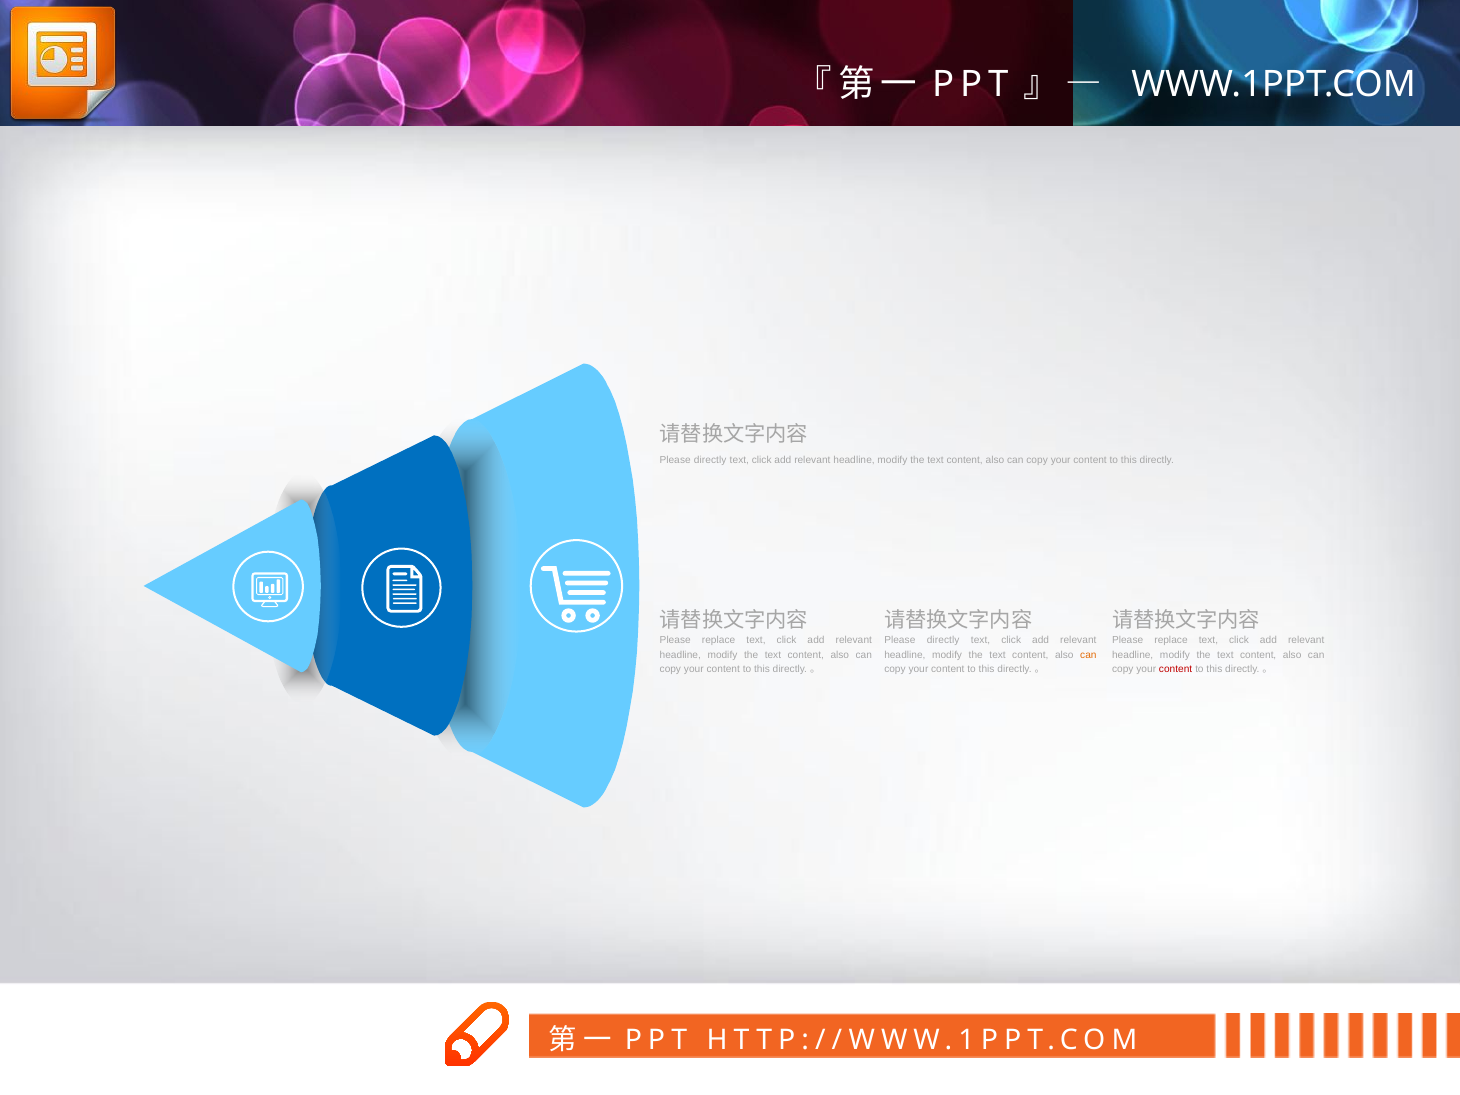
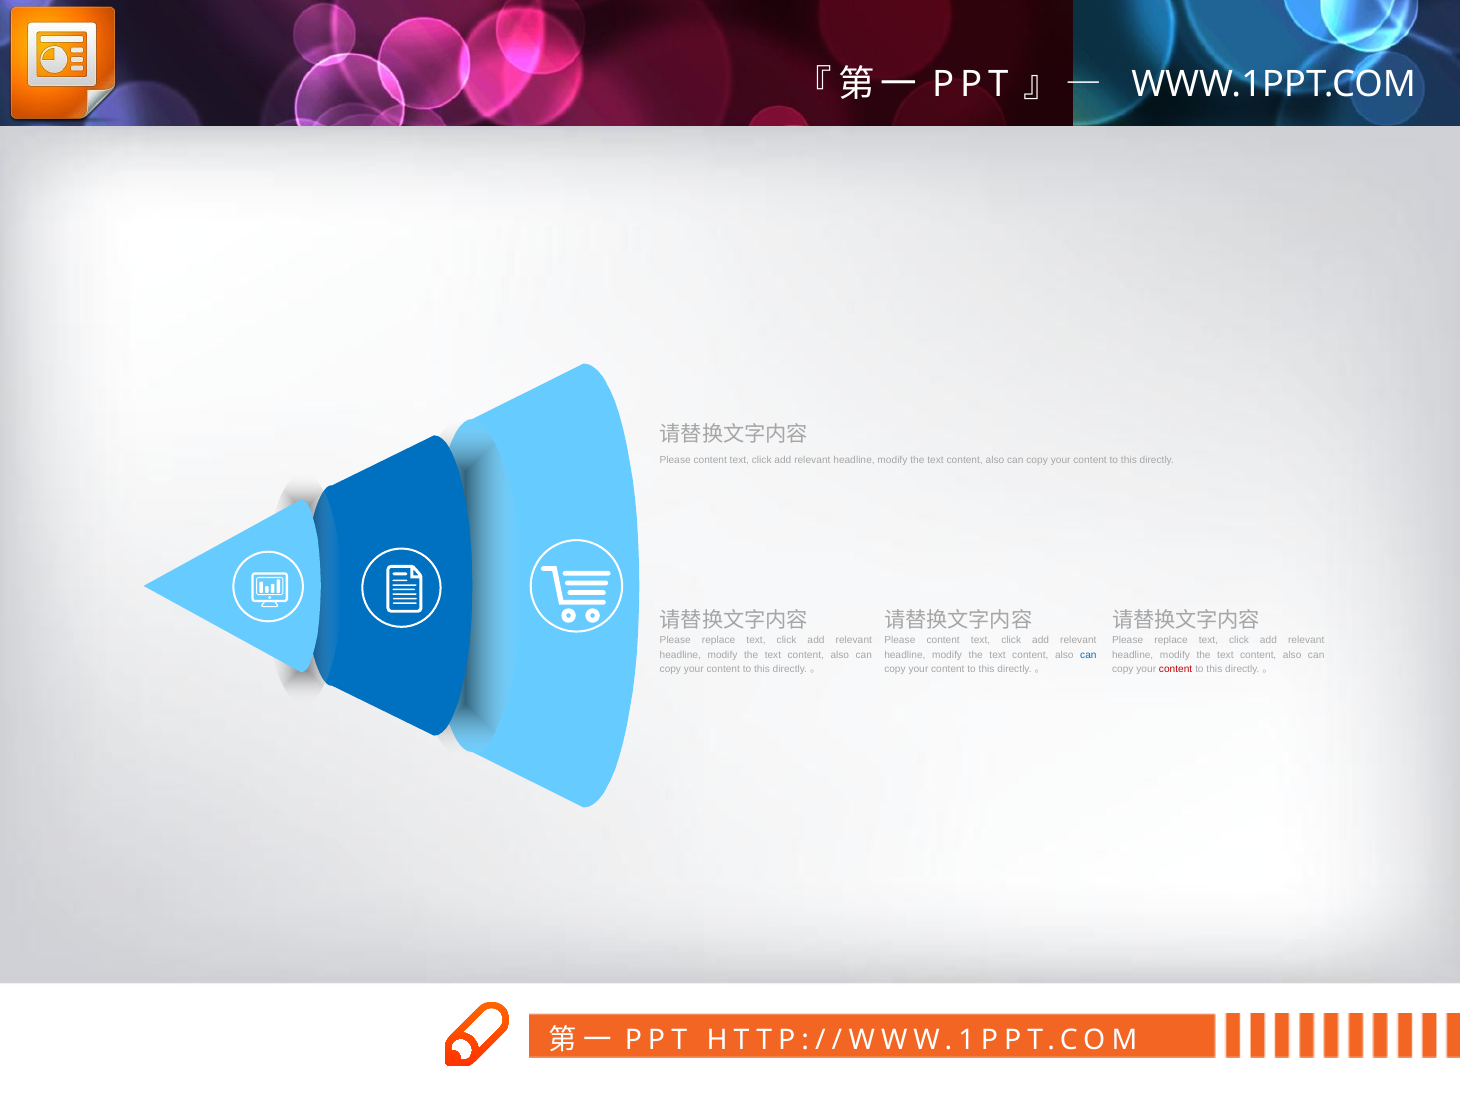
directly: directly -> content (710, 460)
directly: directly -> content (943, 640)
can colour: orange -> blue (1088, 655)
